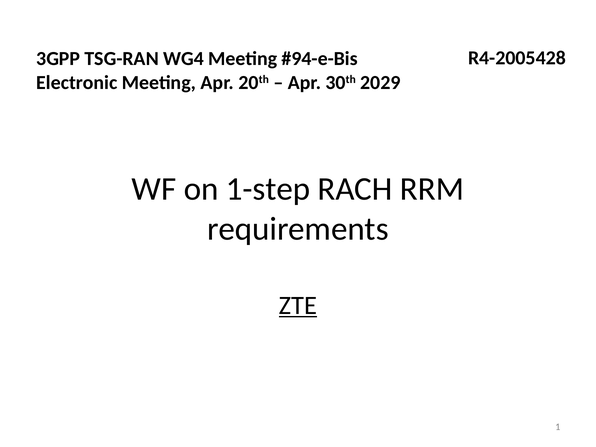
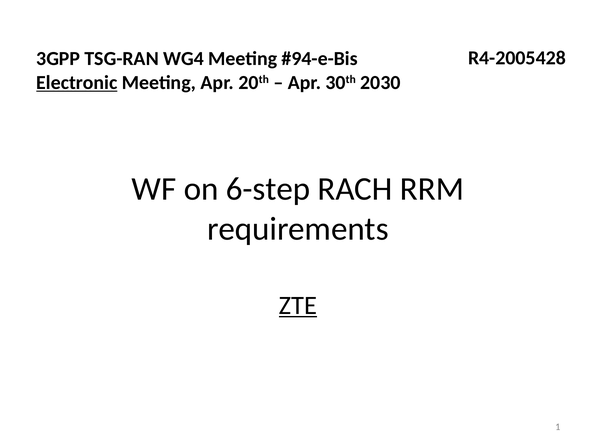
Electronic underline: none -> present (77, 83)
2029: 2029 -> 2030 (380, 83)
1-step: 1-step -> 6-step (268, 189)
